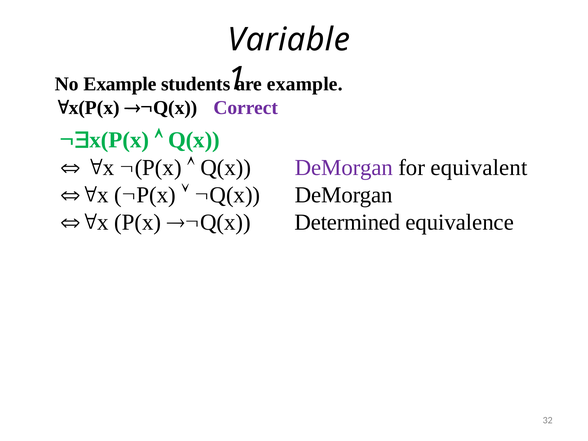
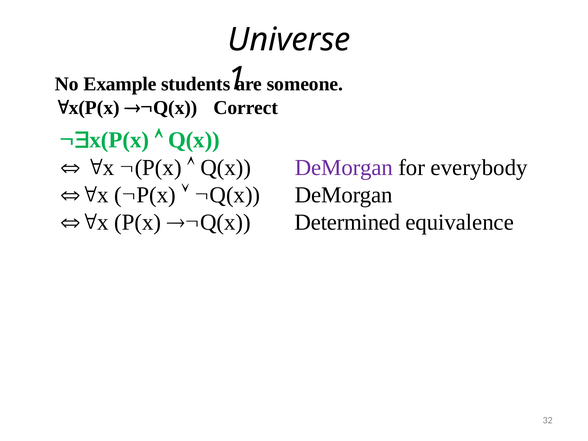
Variable: Variable -> Universe (289, 40)
example: example -> someone (305, 84)
Correct colour: purple -> black (246, 108)
equivalent: equivalent -> everybody (479, 167)
